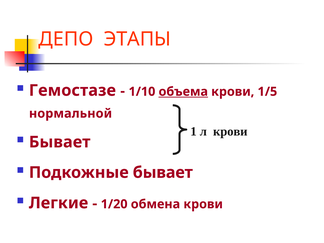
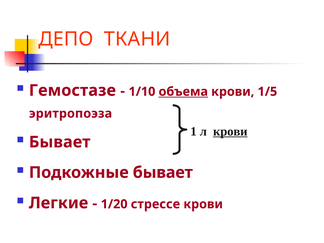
ЭТАПЫ: ЭТАПЫ -> ТКАНИ (137, 39)
нормальной: нормальной -> эритропоэза (71, 114)
крови underline: none -> present (230, 132)
обмена: обмена -> стрессе (155, 204)
